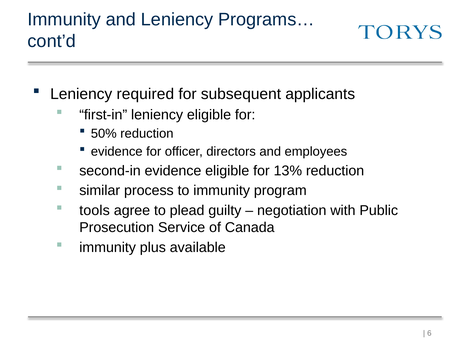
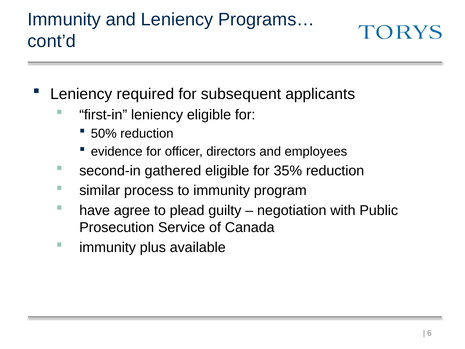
second-in evidence: evidence -> gathered (173, 171)
13%: 13% -> 35% (288, 171)
tools: tools -> have (95, 210)
